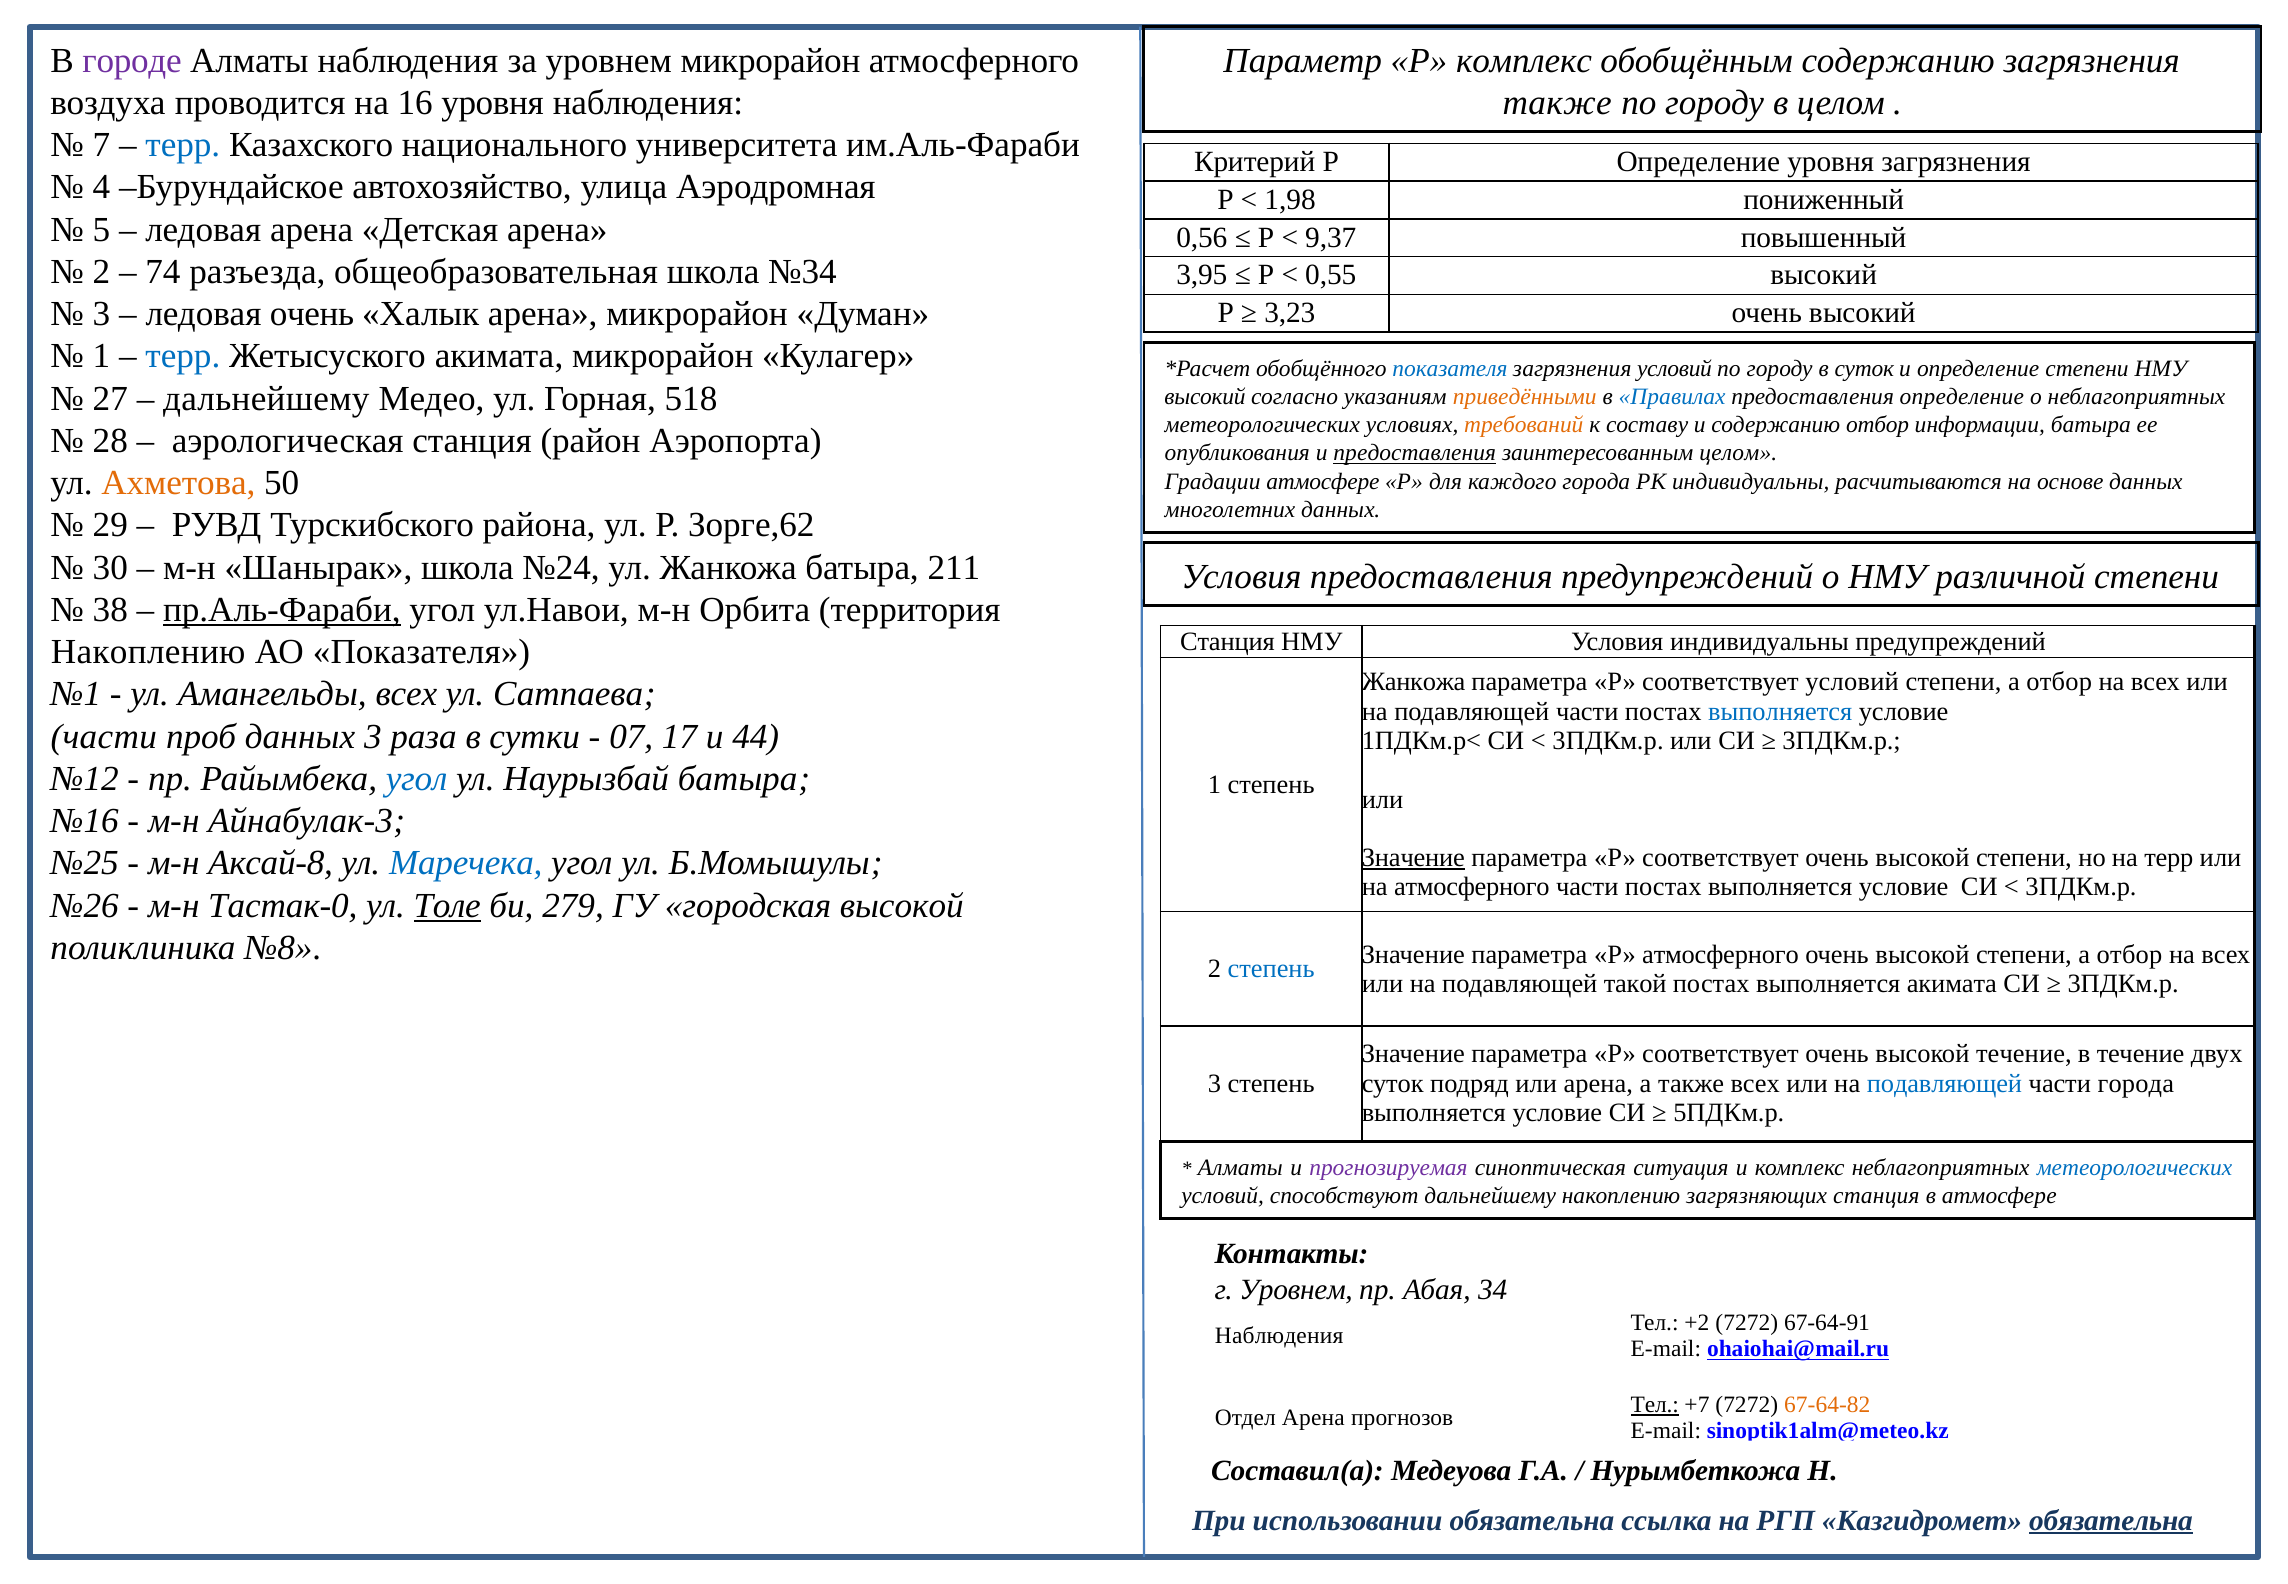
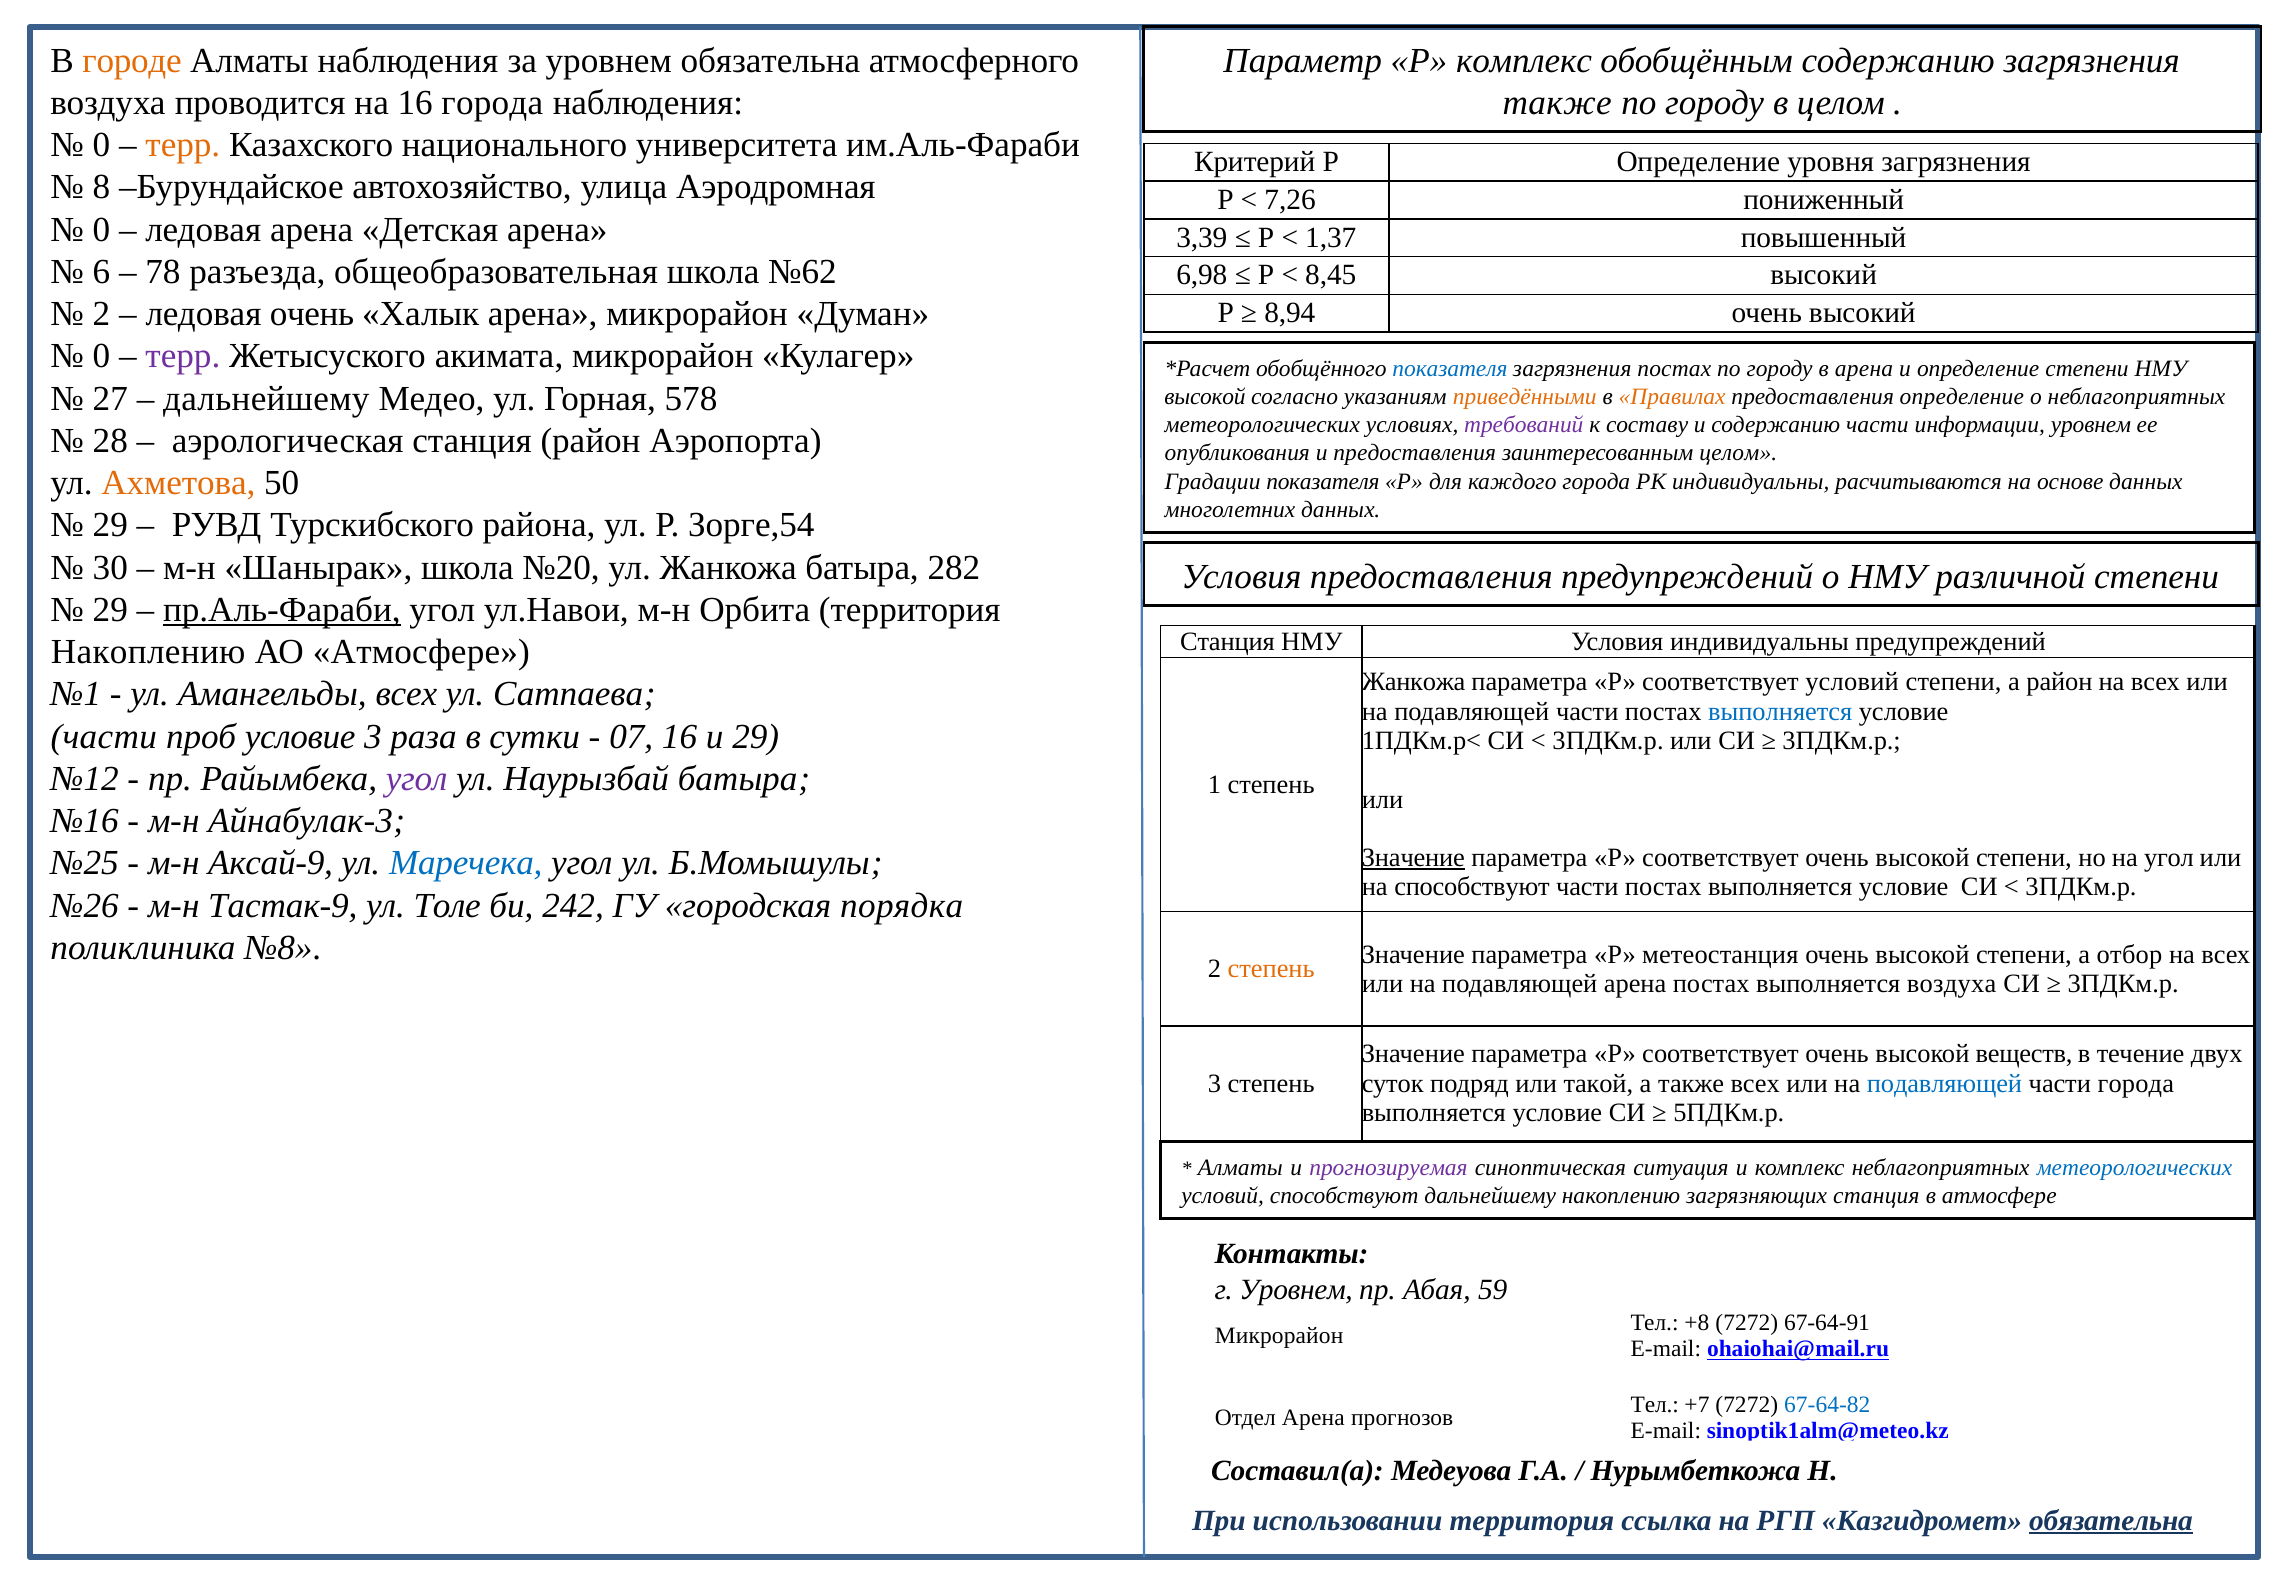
городе colour: purple -> orange (132, 61)
уровнем микрорайон: микрорайон -> обязательна (770, 61)
16 уровня: уровня -> города (492, 103)
7: 7 -> 0 (102, 145)
терр colour: blue -> orange (183, 145)
4: 4 -> 8 (102, 187)
1,98: 1,98 -> 7,26 (1290, 200)
5: 5 -> 0 (102, 230)
0,56: 0,56 -> 3,39 (1202, 237)
9,37: 9,37 -> 1,37 (1331, 237)
2: 2 -> 6 (102, 272)
74: 74 -> 78 (163, 272)
№34: №34 -> №62 (802, 272)
3,95: 3,95 -> 6,98 (1202, 275)
0,55: 0,55 -> 8,45 (1331, 275)
3: 3 -> 2 (102, 314)
3,23: 3,23 -> 8,94 (1290, 313)
1: 1 -> 0 (102, 356)
терр colour: blue -> purple (183, 356)
загрязнения условий: условий -> постах (1674, 369)
в суток: суток -> арена (1864, 369)
518: 518 -> 578 (691, 399)
высокий: высокий -> высокой (1205, 397)
Правилах colour: blue -> orange (1672, 397)
требований colour: orange -> purple (1524, 425)
содержанию отбор: отбор -> части (1877, 425)
информации батыра: батыра -> уровнем (2091, 425)
предоставления underline: present -> none (1415, 453)
Градации атмосфере: атмосфере -> показателя (1323, 481)
Зорге,62: Зорге,62 -> Зорге,54 (751, 525)
№24: №24 -> №20 (561, 568)
211: 211 -> 282 (954, 568)
38: 38 -> 29 (110, 610)
АО Показателя: Показателя -> Атмосфере (421, 652)
отбор: отбор -> район (2059, 682)
проб данных: данных -> условие (300, 736)
07 17: 17 -> 16 (680, 736)
и 44: 44 -> 29 (756, 736)
угол colour: blue -> purple (417, 779)
на терр: терр -> угол (2169, 858)
Аксай-8: Аксай-8 -> Аксай-9 (270, 863)
на атмосферного: атмосферного -> способствуют (1472, 887)
Тастак-0: Тастак-0 -> Тастак-9 (283, 905)
Толе underline: present -> none (447, 905)
279: 279 -> 242 (573, 905)
городская высокой: высокой -> порядка (902, 905)
Р атмосферного: атмосферного -> метеостанция (1720, 954)
степень colour: blue -> orange (1271, 969)
подавляющей такой: такой -> арена (1635, 984)
выполняется акимата: акимата -> воздуха (1952, 984)
высокой течение: течение -> веществ (2024, 1054)
или арена: арена -> такой (1598, 1083)
34: 34 -> 59 (1493, 1290)
+2: +2 -> +8 (1697, 1323)
Наблюдения: Наблюдения -> Микрорайон (1279, 1336)
Тел underline: present -> none (1655, 1405)
67-64-82 colour: orange -> blue (1827, 1405)
использовании обязательна: обязательна -> территория (1532, 1520)
